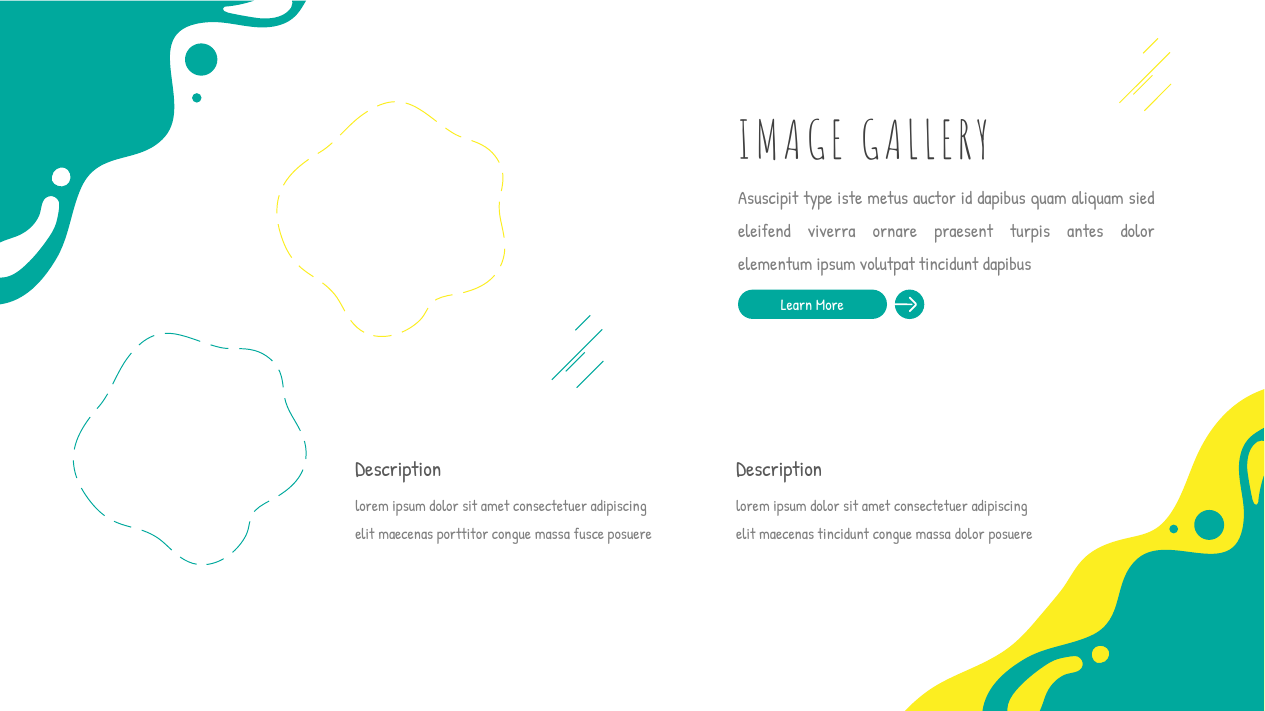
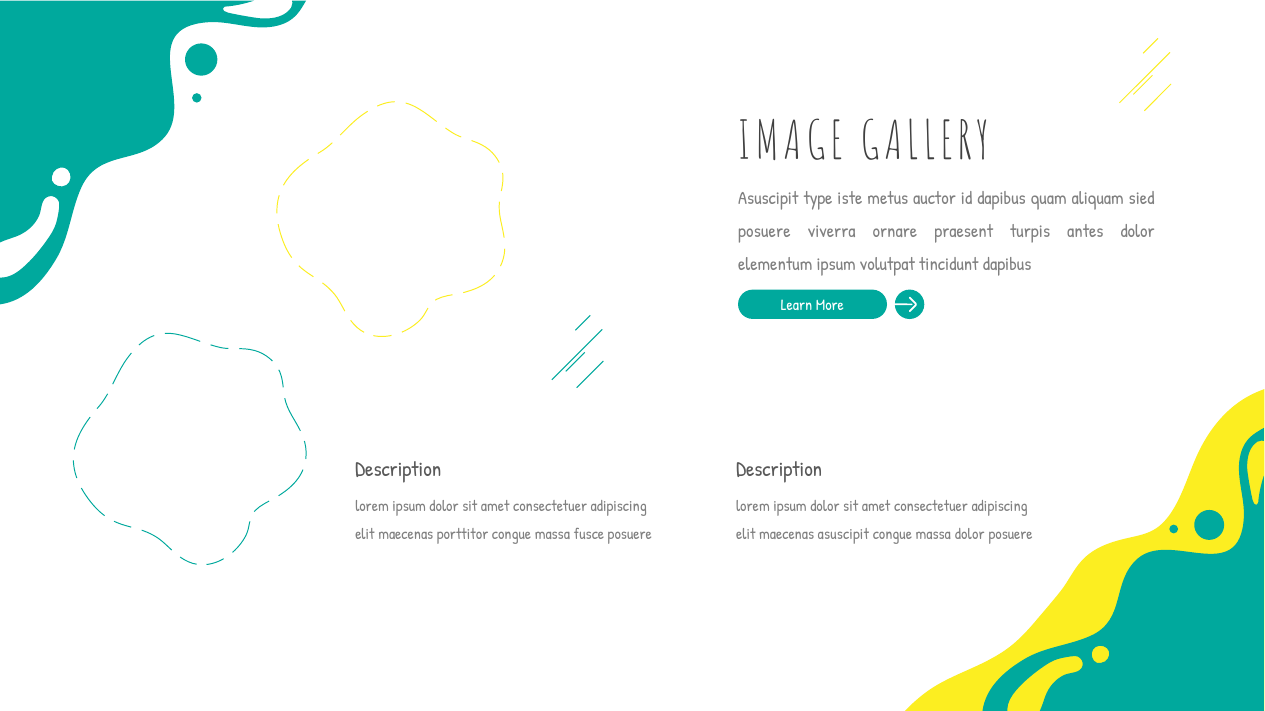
eleifend: eleifend -> posuere (764, 231)
maecenas tincidunt: tincidunt -> asuscipit (843, 535)
